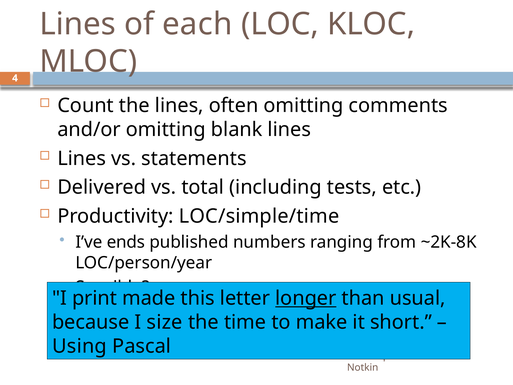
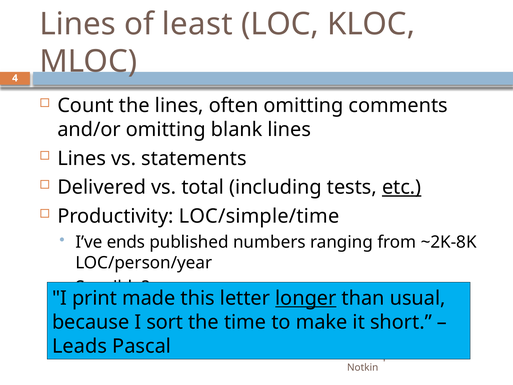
each: each -> least (197, 24)
etc underline: none -> present (402, 187)
size: size -> sort (165, 322)
Using: Using -> Leads (80, 346)
